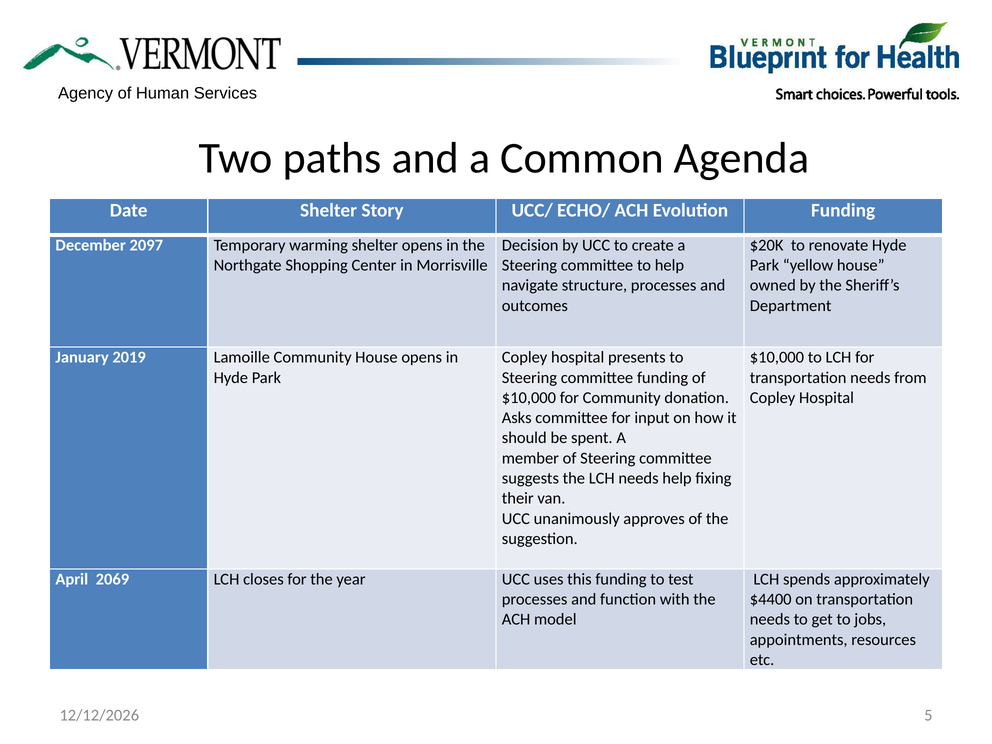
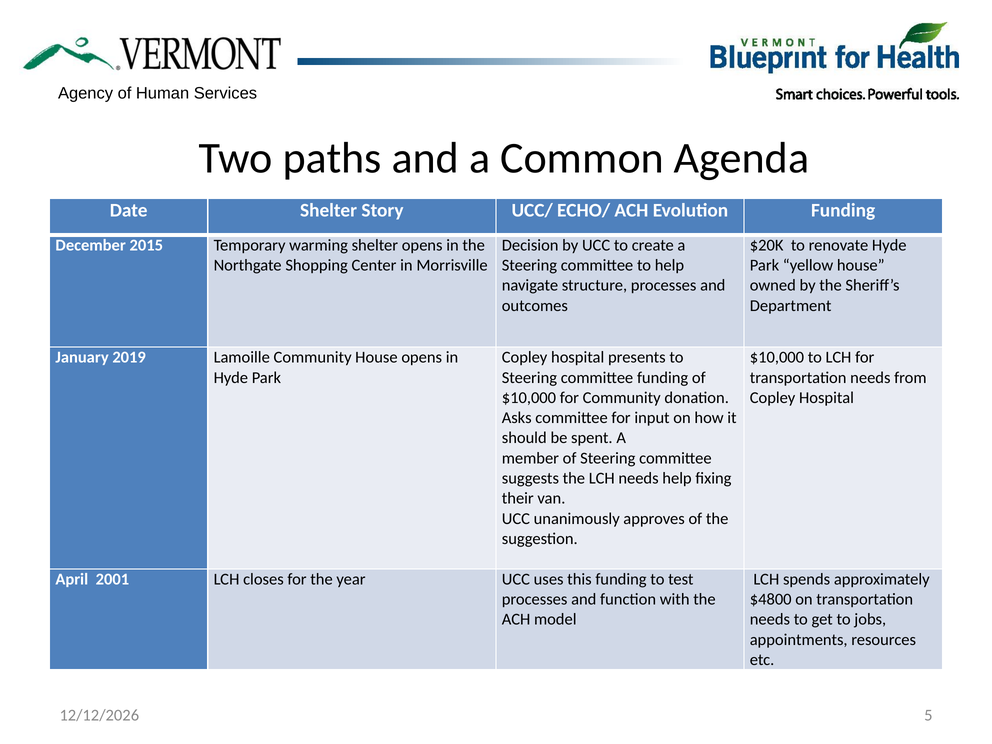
2097: 2097 -> 2015 (146, 245)
2069: 2069 -> 2001 (112, 579)
$4400: $4400 -> $4800 (771, 599)
